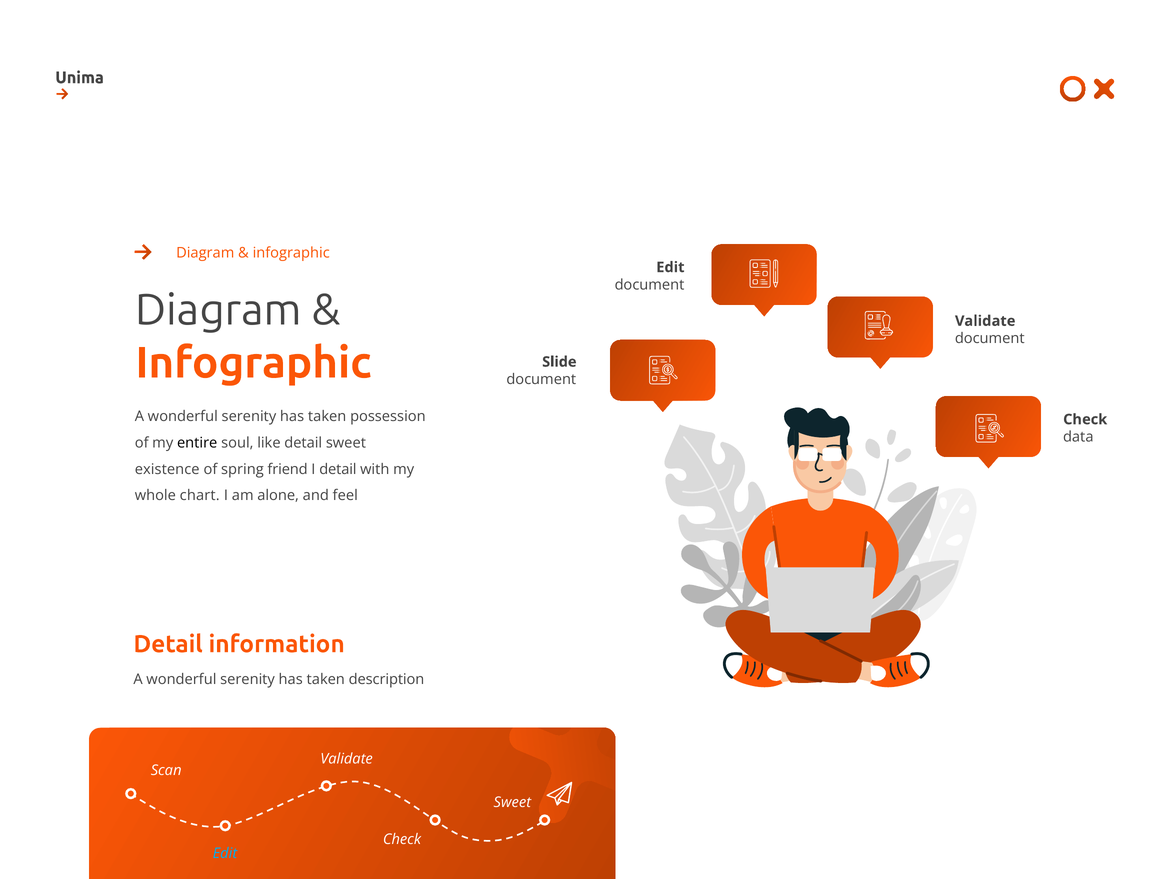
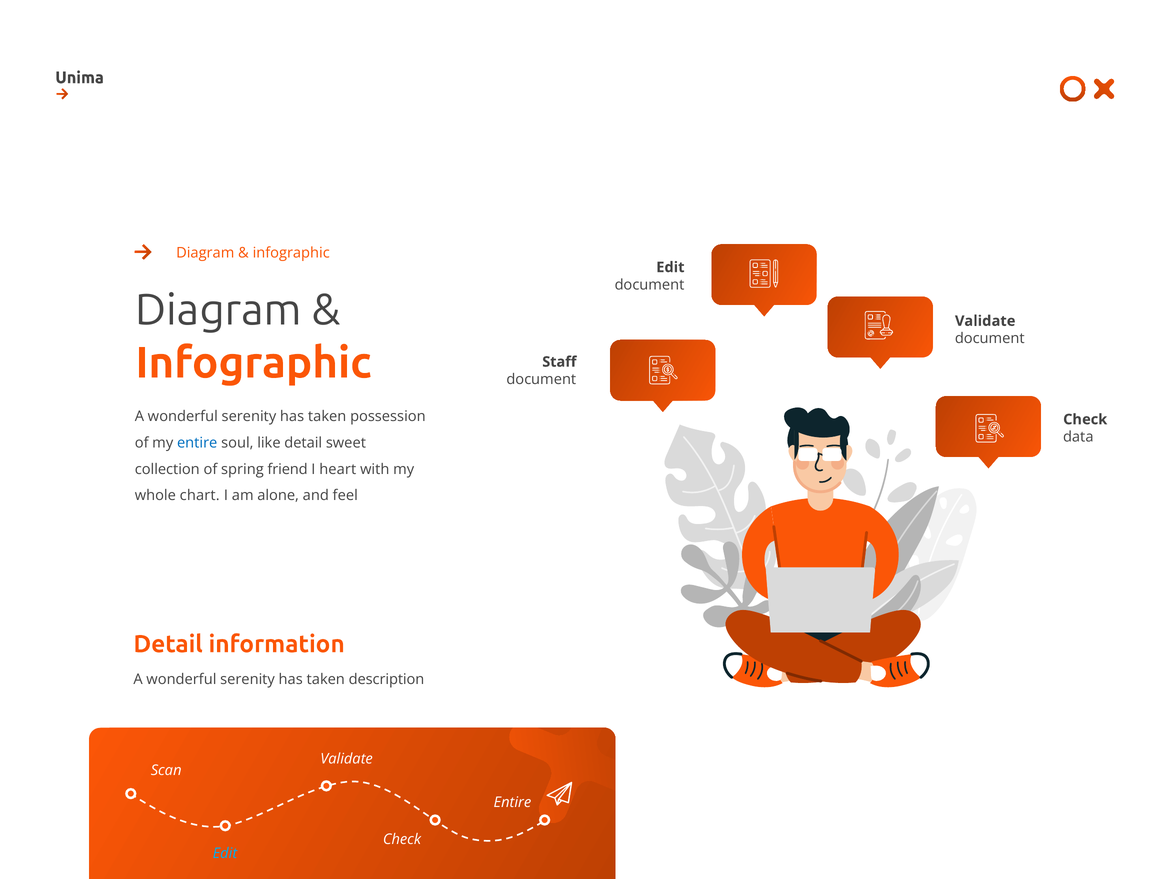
Slide: Slide -> Staff (559, 362)
entire colour: black -> blue (197, 443)
existence: existence -> collection (167, 469)
I detail: detail -> heart (338, 469)
Sweet: Sweet -> Entire (512, 802)
